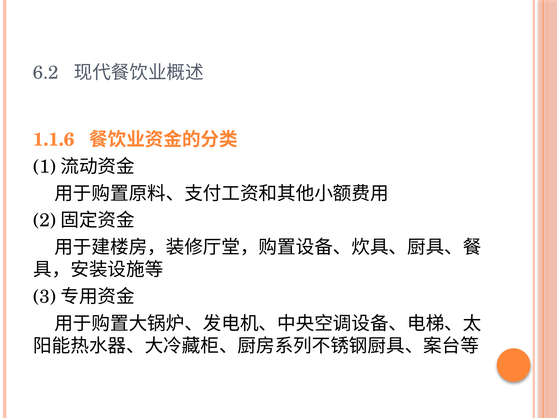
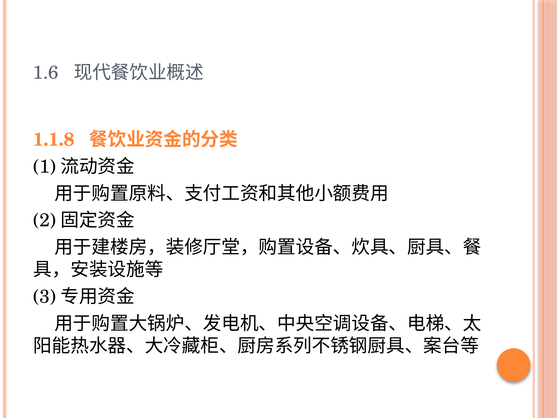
6.2: 6.2 -> 1.6 (46, 73)
1.1.6: 1.1.6 -> 1.1.8 (54, 140)
